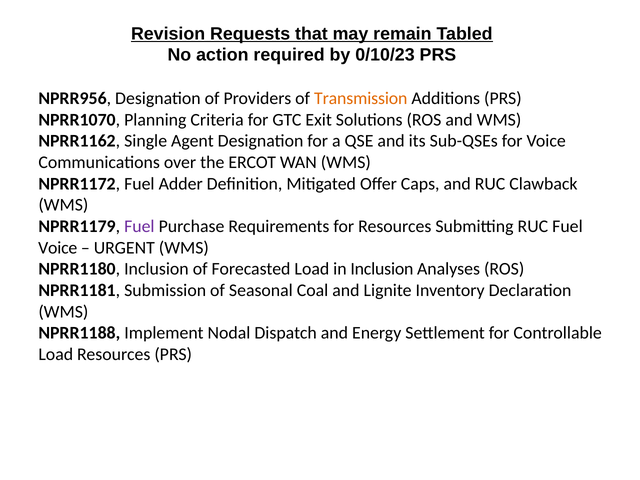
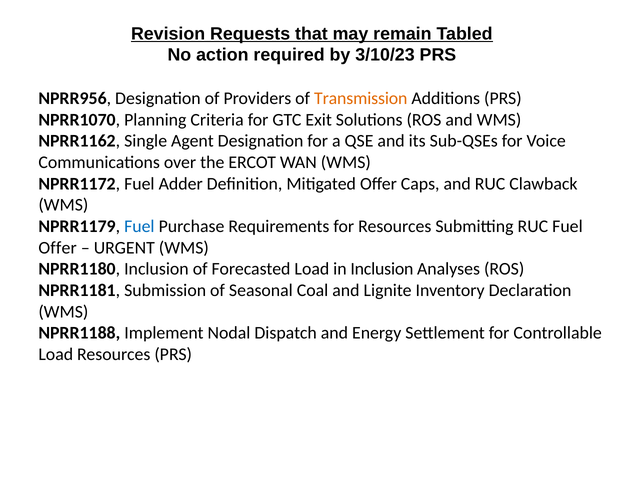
0/10/23: 0/10/23 -> 3/10/23 (385, 55)
Fuel colour: purple -> blue (139, 226)
Voice: Voice -> Offer (58, 248)
